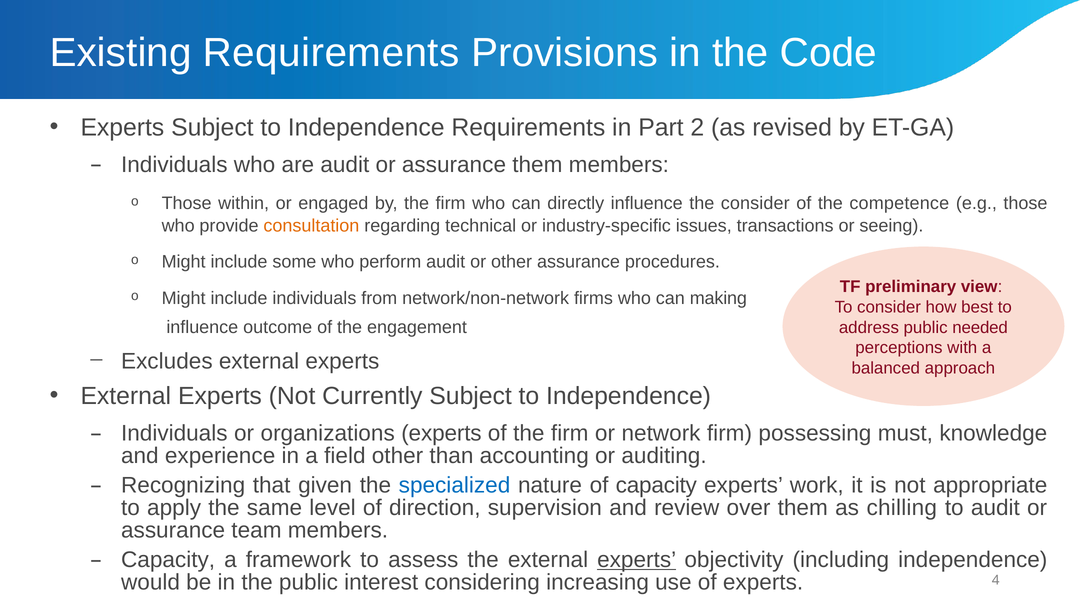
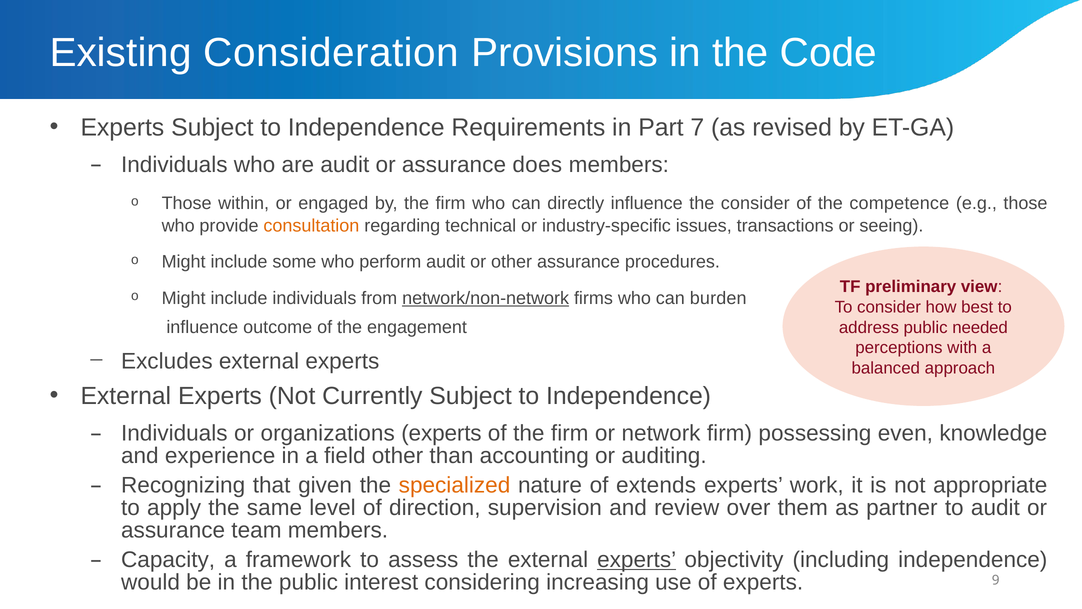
Existing Requirements: Requirements -> Consideration (331, 53)
2: 2 -> 7 (697, 127)
assurance them: them -> does (537, 165)
network/non-network underline: none -> present (486, 298)
making: making -> burden (718, 298)
must: must -> even (905, 433)
specialized colour: blue -> orange (455, 485)
of capacity: capacity -> extends (656, 485)
chilling: chilling -> partner (902, 508)
4: 4 -> 9 (996, 580)
